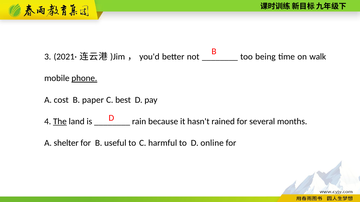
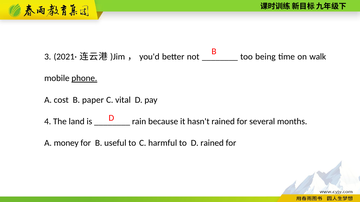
best: best -> vital (123, 100)
The underline: present -> none (60, 122)
shelter: shelter -> money (66, 143)
D online: online -> rained (212, 143)
